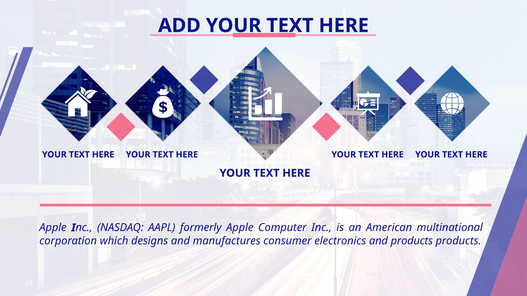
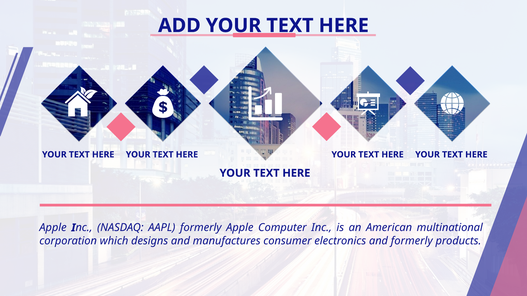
and products: products -> formerly (412, 241)
